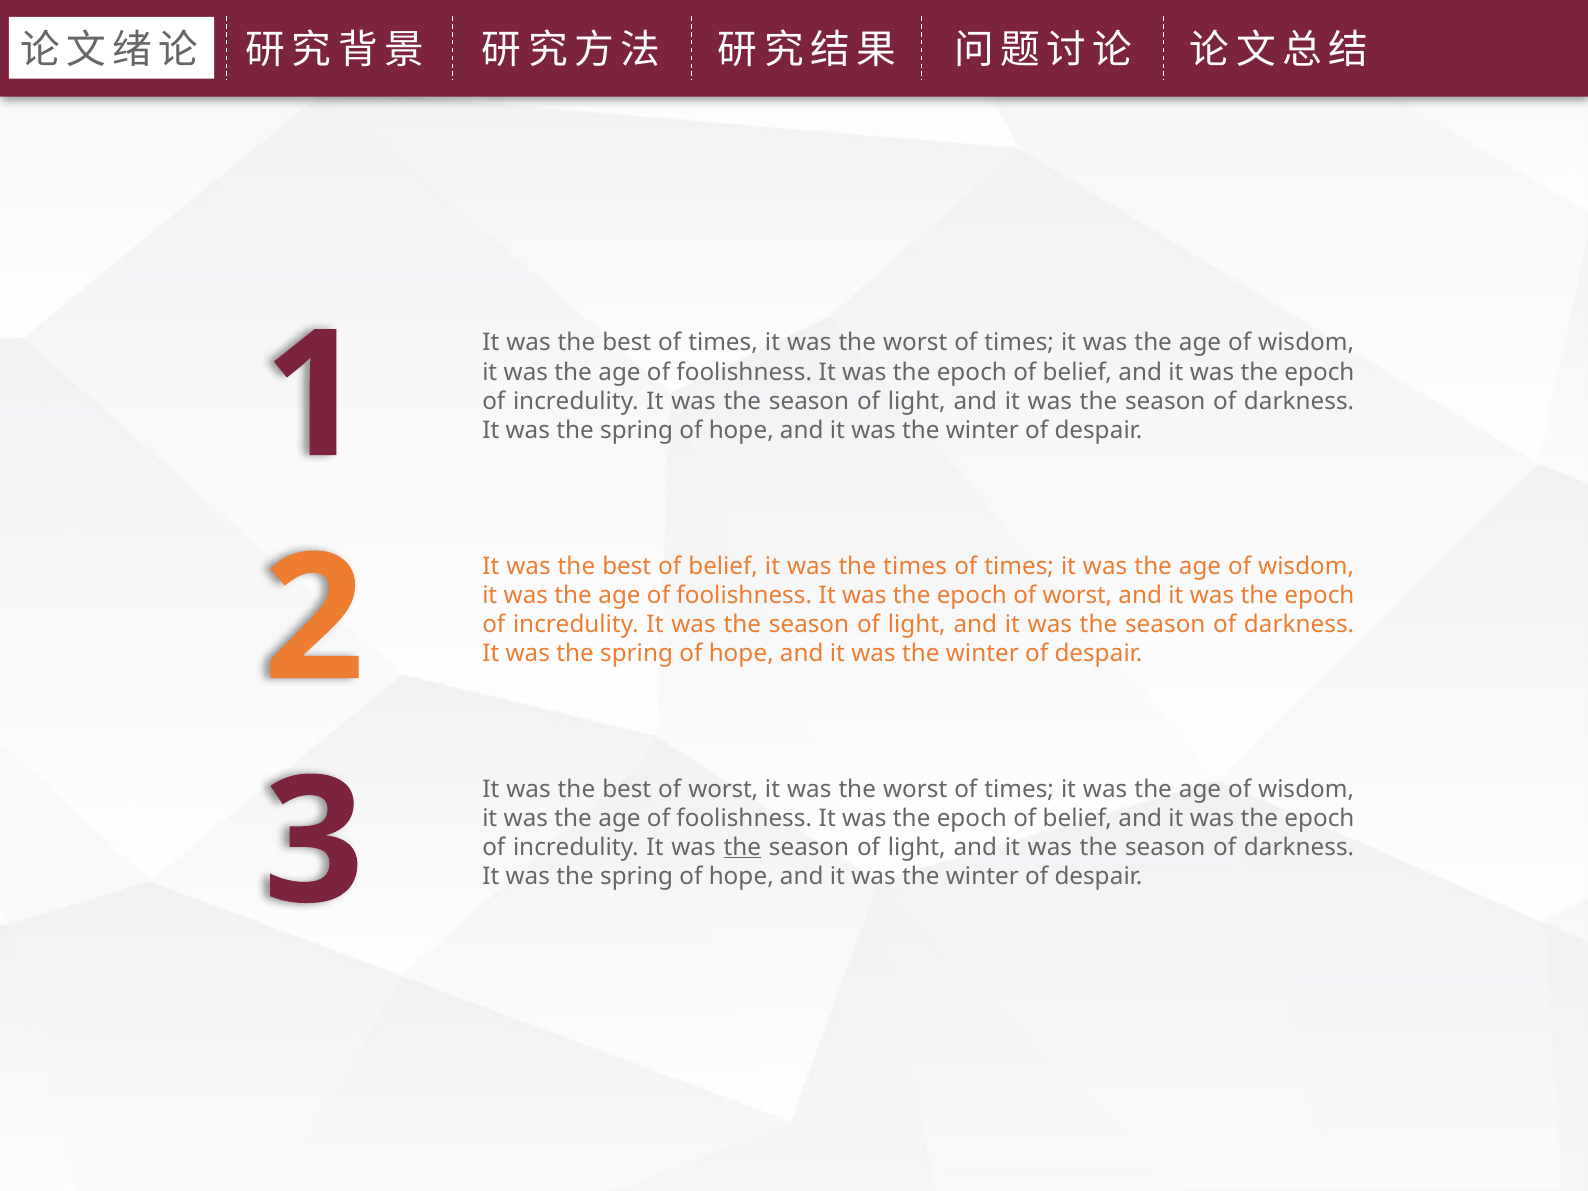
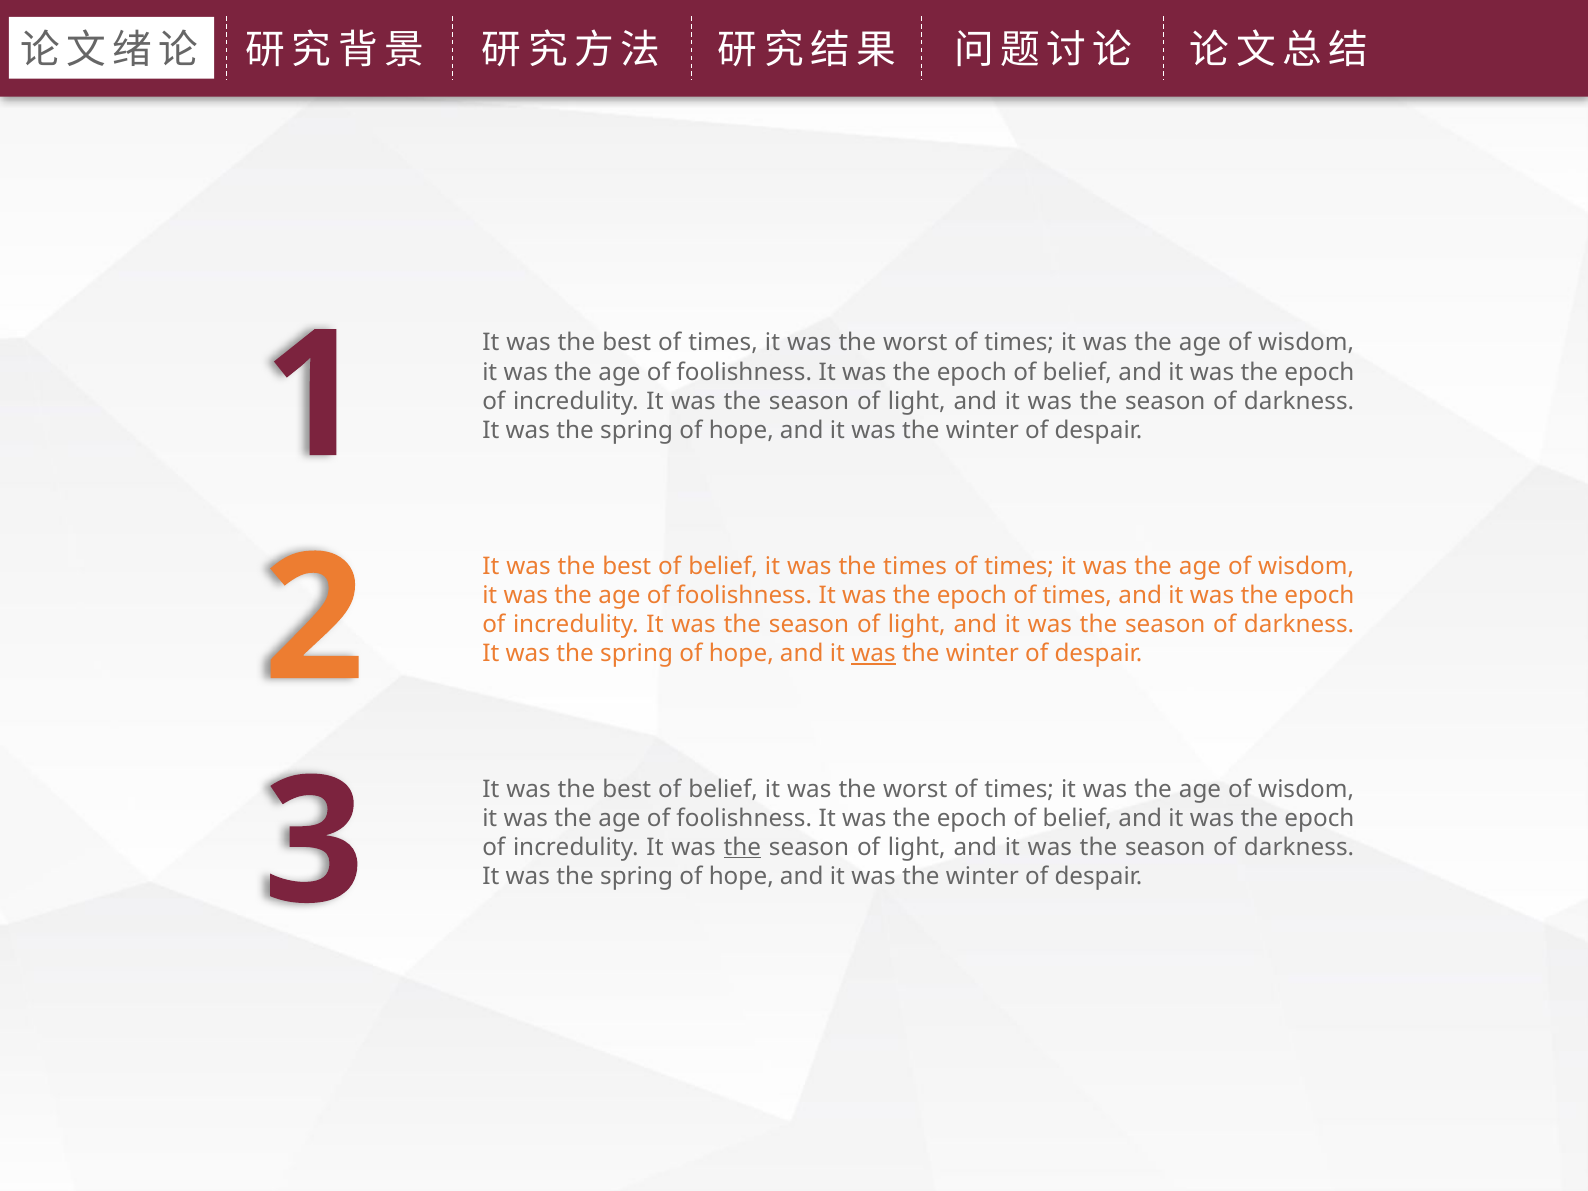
epoch of worst: worst -> times (1077, 595)
was underline: none -> present (873, 653)
worst: worst -> belief (723, 789)
